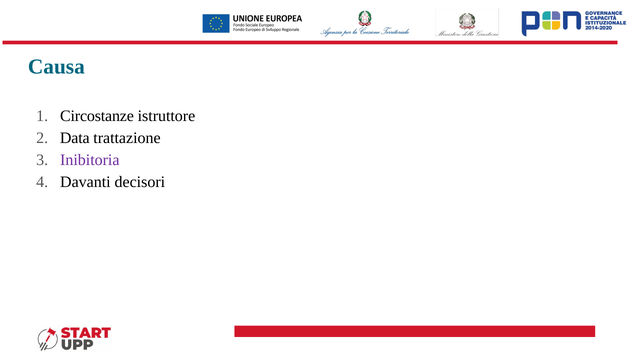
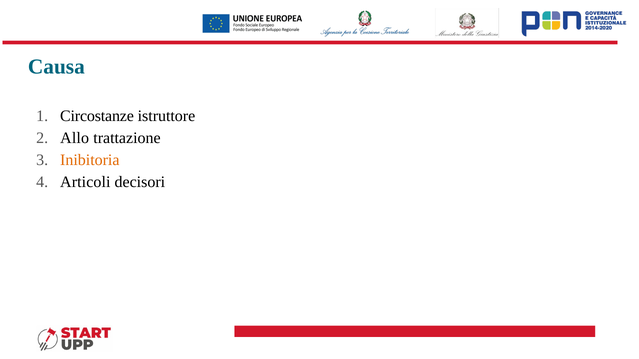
Data: Data -> Allo (75, 138)
Inibitoria colour: purple -> orange (90, 160)
Davanti: Davanti -> Articoli (85, 182)
